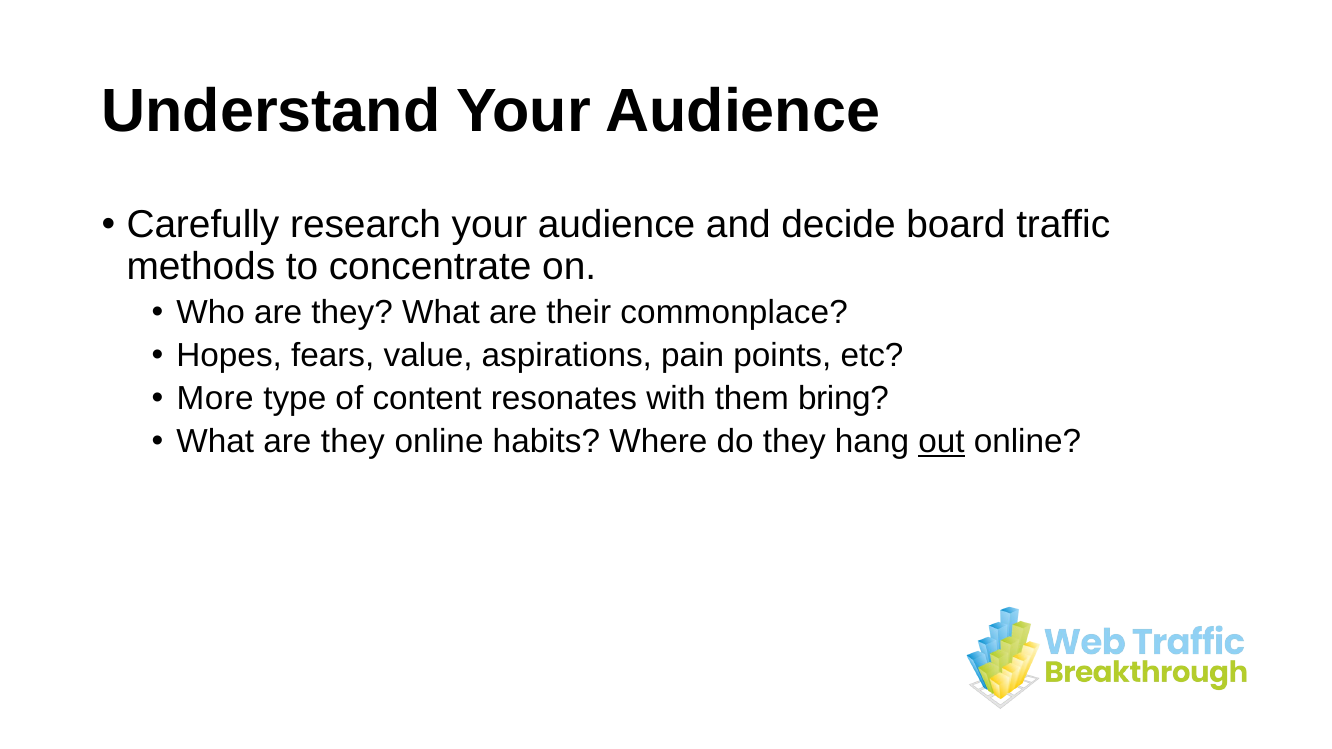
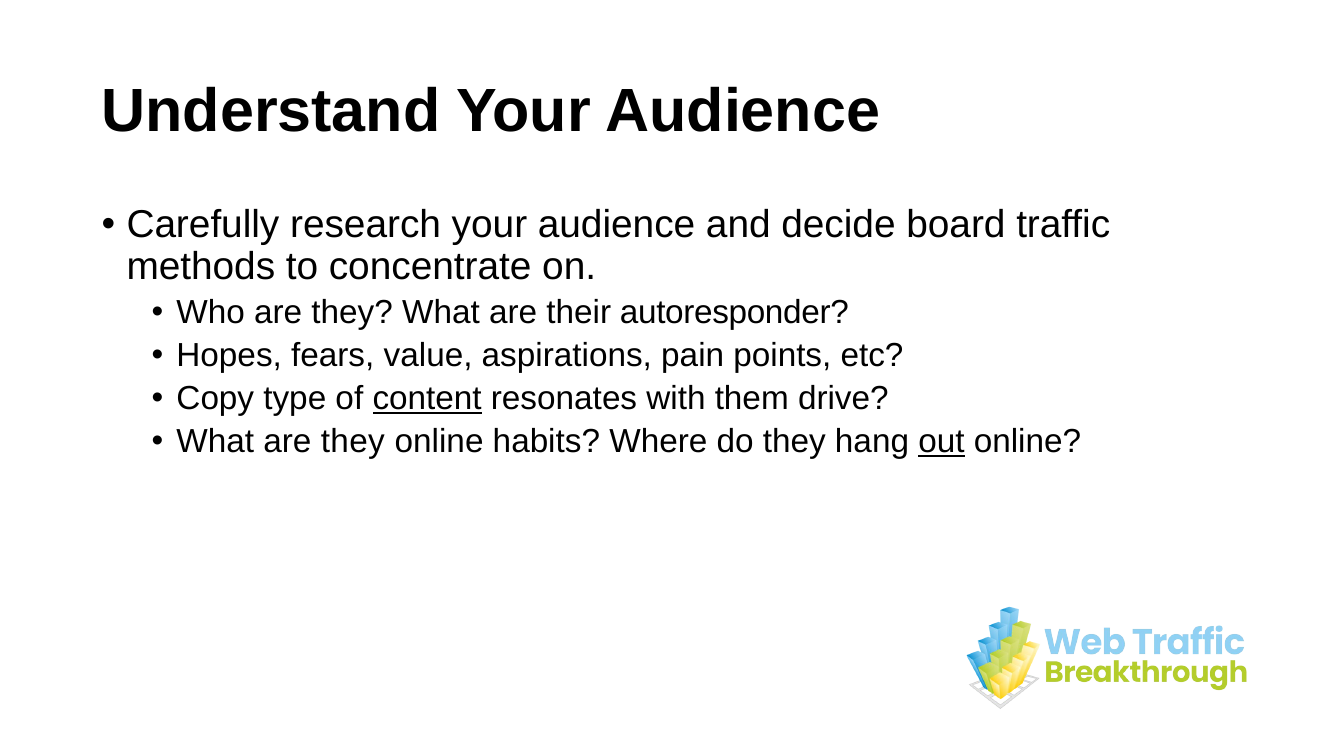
commonplace: commonplace -> autoresponder (734, 313)
More: More -> Copy (215, 399)
content underline: none -> present (427, 399)
bring: bring -> drive (843, 399)
